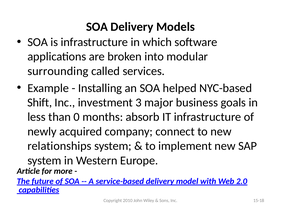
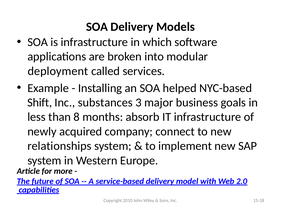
surrounding: surrounding -> deployment (58, 71)
investment: investment -> substances (105, 103)
0: 0 -> 8 (77, 117)
